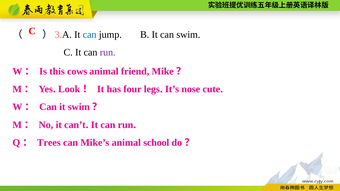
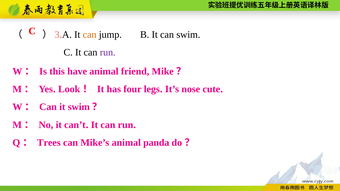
can colour: blue -> orange (90, 35)
cows: cows -> have (77, 71)
school: school -> panda (156, 143)
